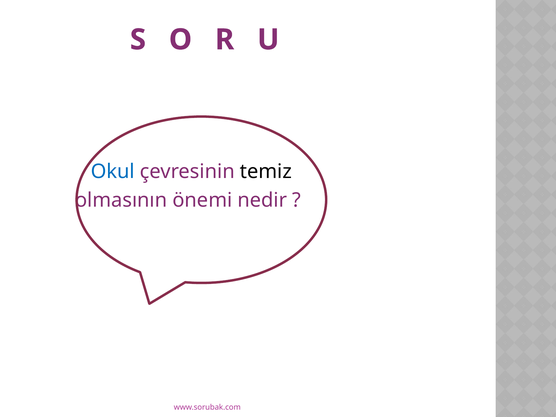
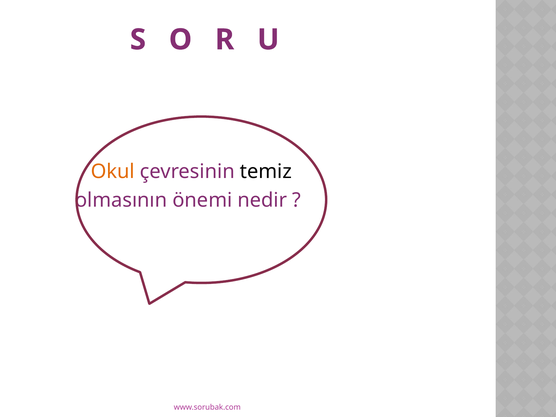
Okul colour: blue -> orange (113, 171)
